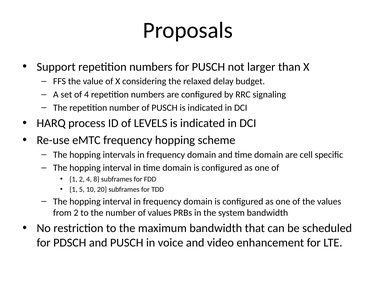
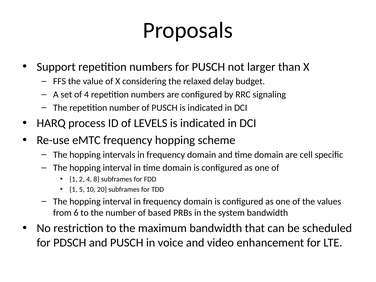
from 2: 2 -> 6 (76, 213)
of values: values -> based (159, 213)
